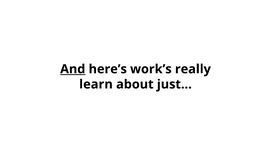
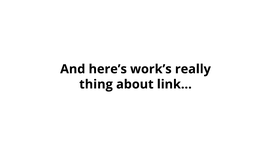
And underline: present -> none (73, 69)
learn: learn -> thing (96, 85)
just: just -> link (174, 85)
